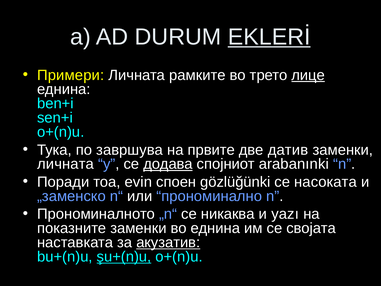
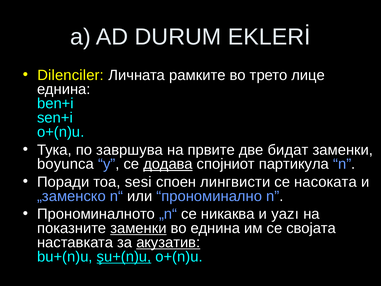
EKLERİ underline: present -> none (269, 37)
Примери: Примери -> Dilenciler (71, 75)
лице underline: present -> none (308, 75)
датив: датив -> бидат (288, 150)
личната: личната -> boyunca (66, 164)
arabanınki: arabanınki -> партикула (294, 164)
evin: evin -> sesi (138, 182)
gözlüğünki: gözlüğünki -> лингвисти (235, 182)
заменки underline: none -> present (138, 228)
